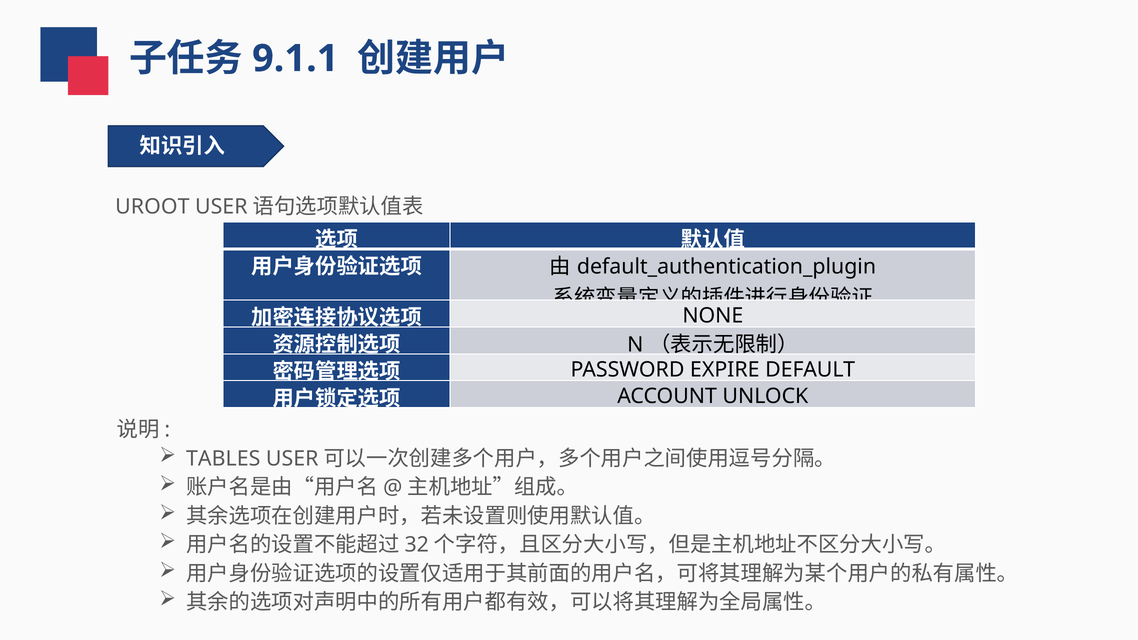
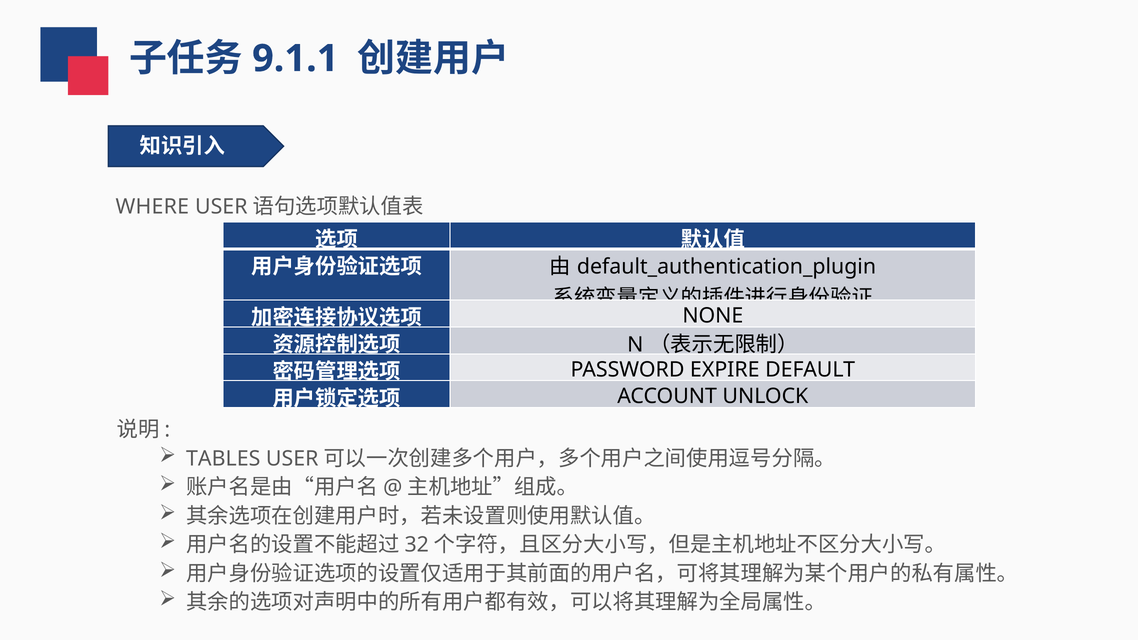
UROOT: UROOT -> WHERE (152, 207)
